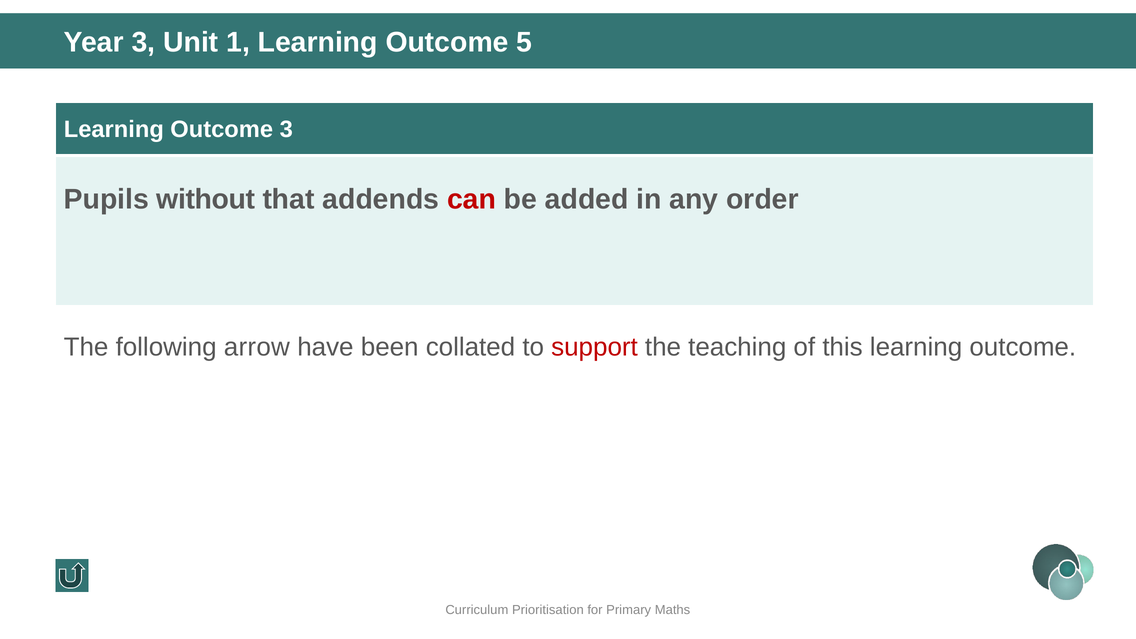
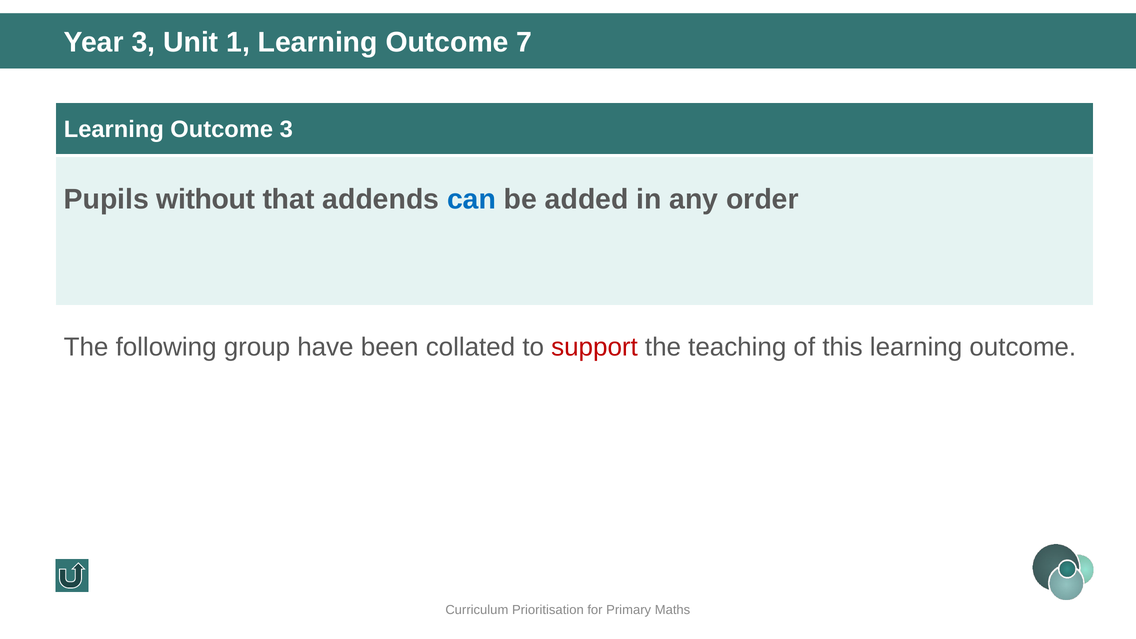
5: 5 -> 7 (524, 42)
can colour: red -> blue (471, 199)
arrow: arrow -> group (257, 347)
